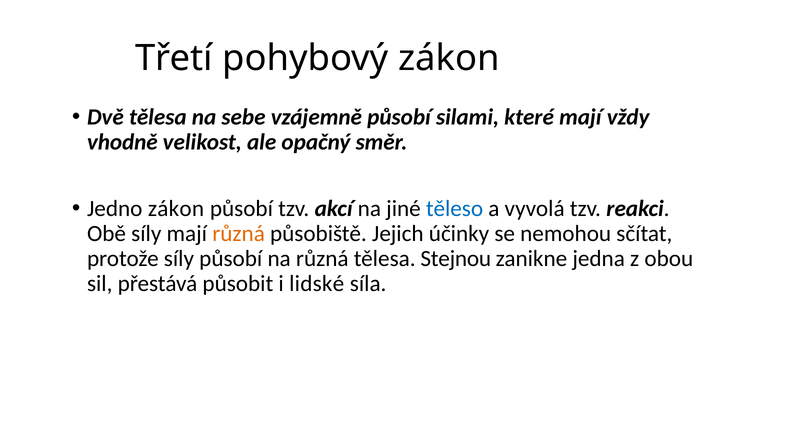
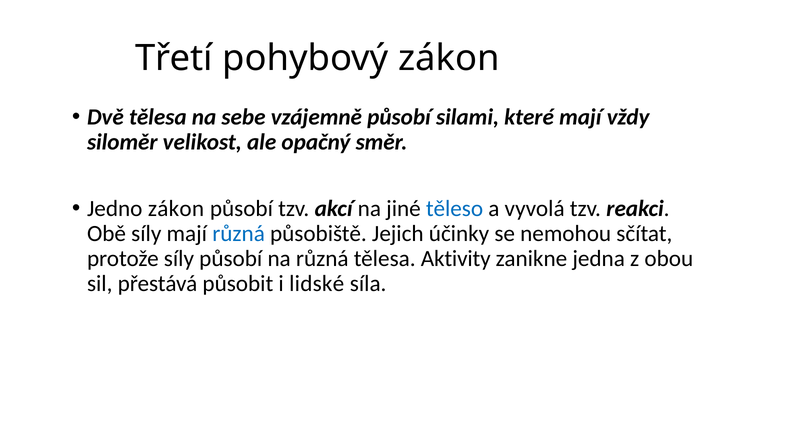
vhodně: vhodně -> siloměr (122, 142)
různá colour: orange -> blue (239, 234)
Stejnou: Stejnou -> Aktivity (456, 259)
